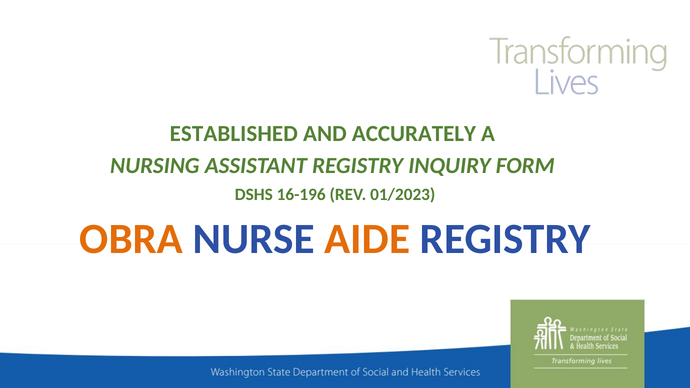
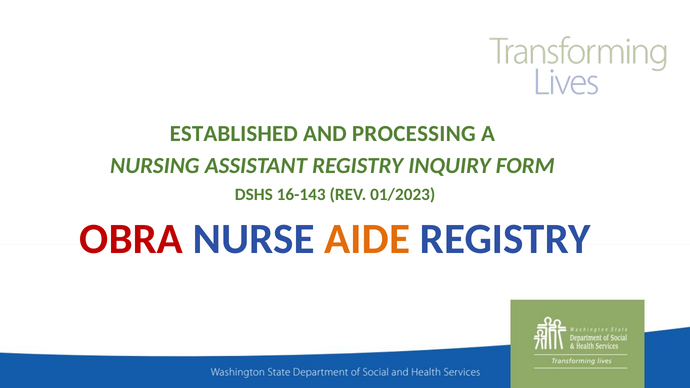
ACCURATELY: ACCURATELY -> PROCESSING (414, 134)
16-196: 16-196 -> 16-143 (301, 195)
OBRA colour: orange -> red (131, 239)
